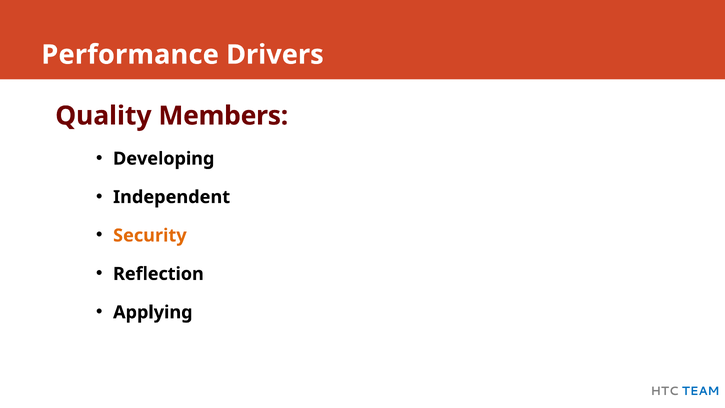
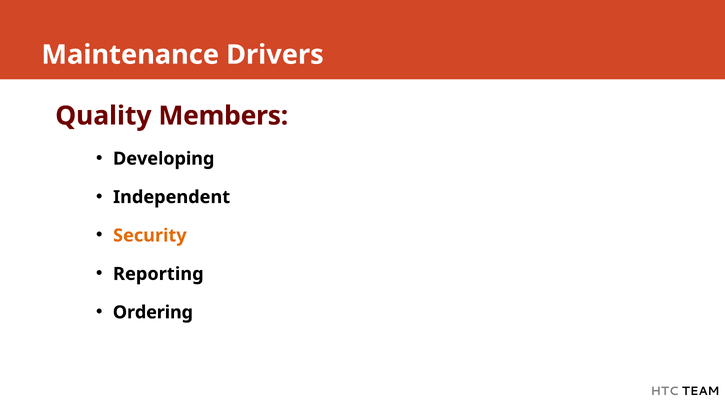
Performance: Performance -> Maintenance (130, 55)
Reflection: Reflection -> Reporting (158, 274)
Applying: Applying -> Ordering (153, 312)
TEAM colour: blue -> black (701, 391)
